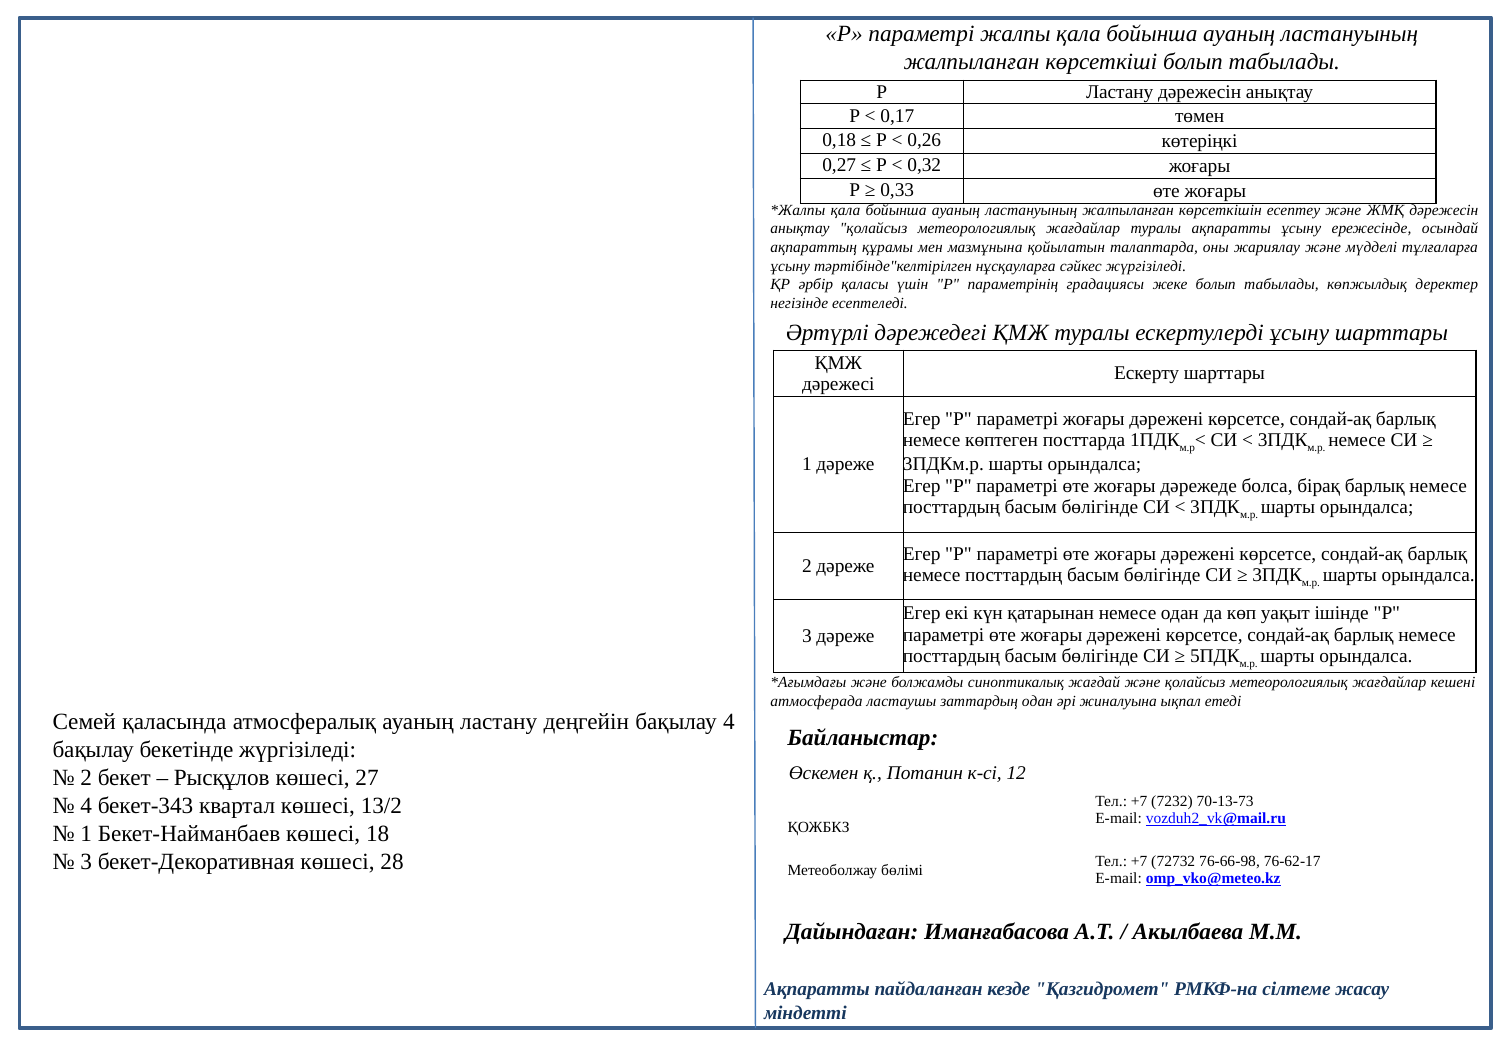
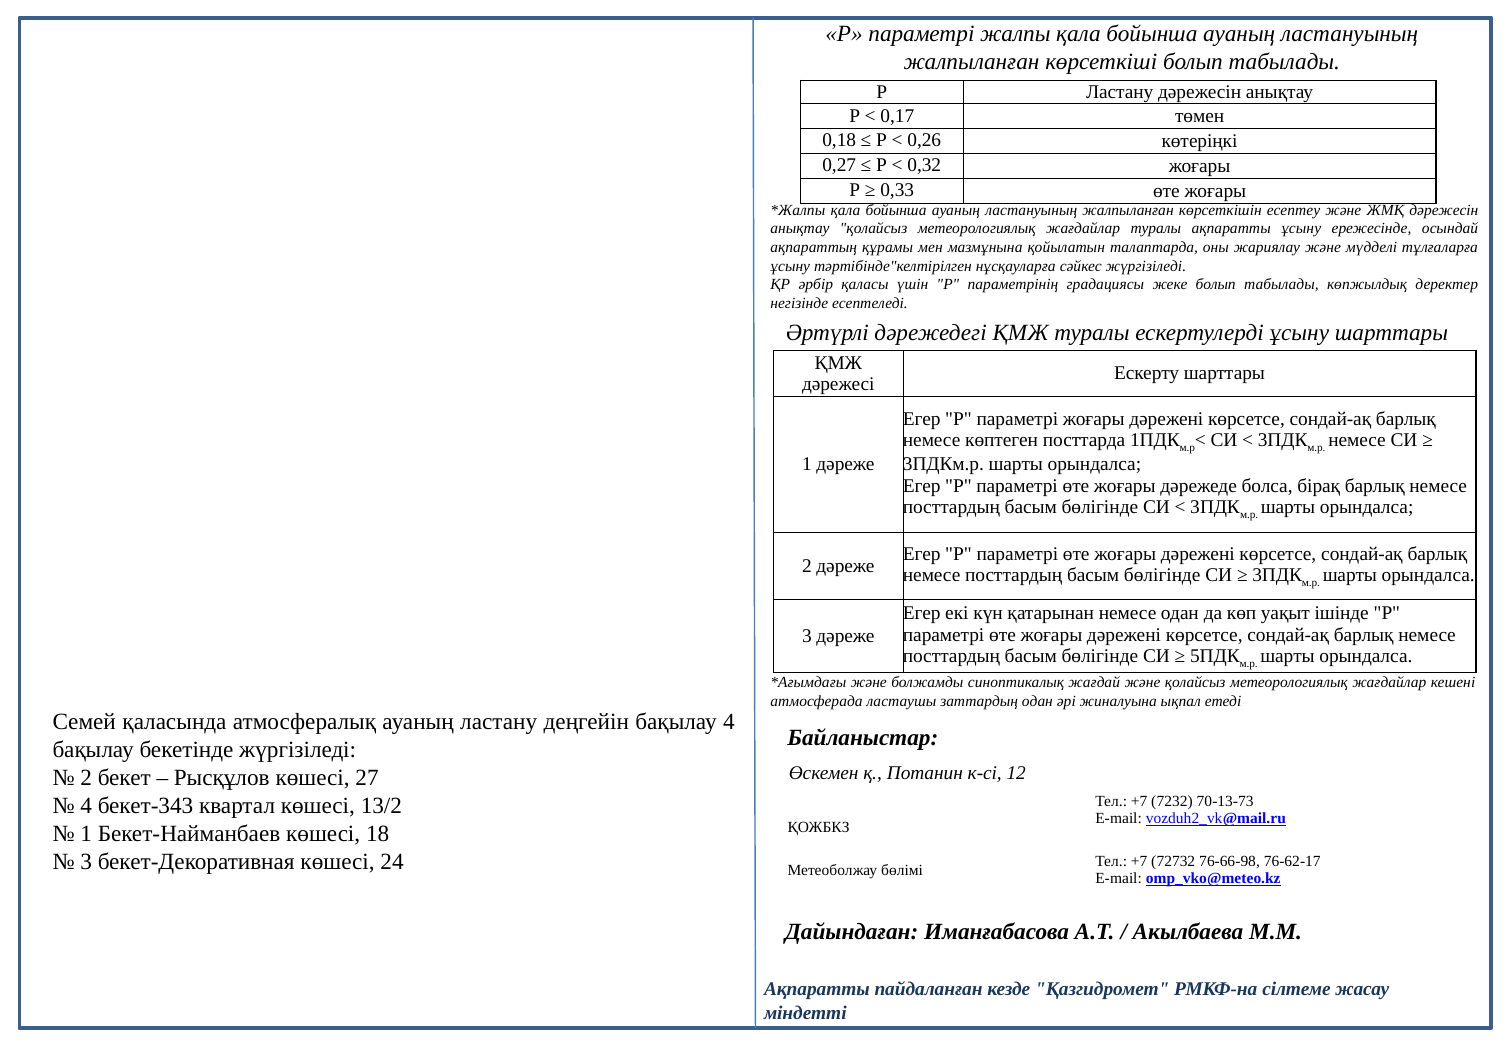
28: 28 -> 24 (392, 862)
